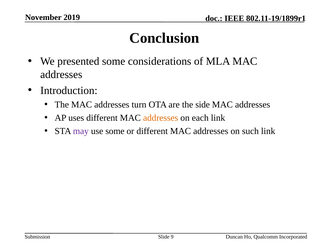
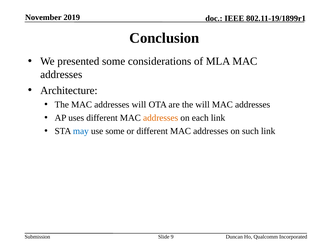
Introduction: Introduction -> Architecture (69, 90)
addresses turn: turn -> will (139, 105)
the side: side -> will (203, 105)
may colour: purple -> blue (81, 131)
